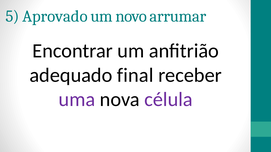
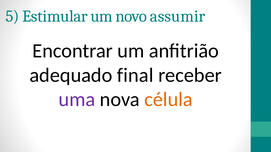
Aprovado: Aprovado -> Estimular (55, 16)
arrumar: arrumar -> assumir (178, 16)
célula colour: purple -> orange (168, 100)
